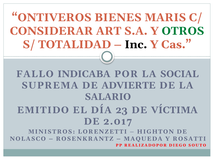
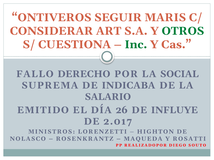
BIENES: BIENES -> SEGUIR (118, 18)
TOTALIDAD: TOTALIDAD -> CUESTIONA (75, 45)
Inc colour: black -> green (136, 45)
INDICABA: INDICABA -> DERECHO (84, 74)
ADVIERTE: ADVIERTE -> INDICABA (128, 86)
23: 23 -> 26 (122, 110)
VÍCTIMA: VÍCTIMA -> INFLUYE (174, 110)
